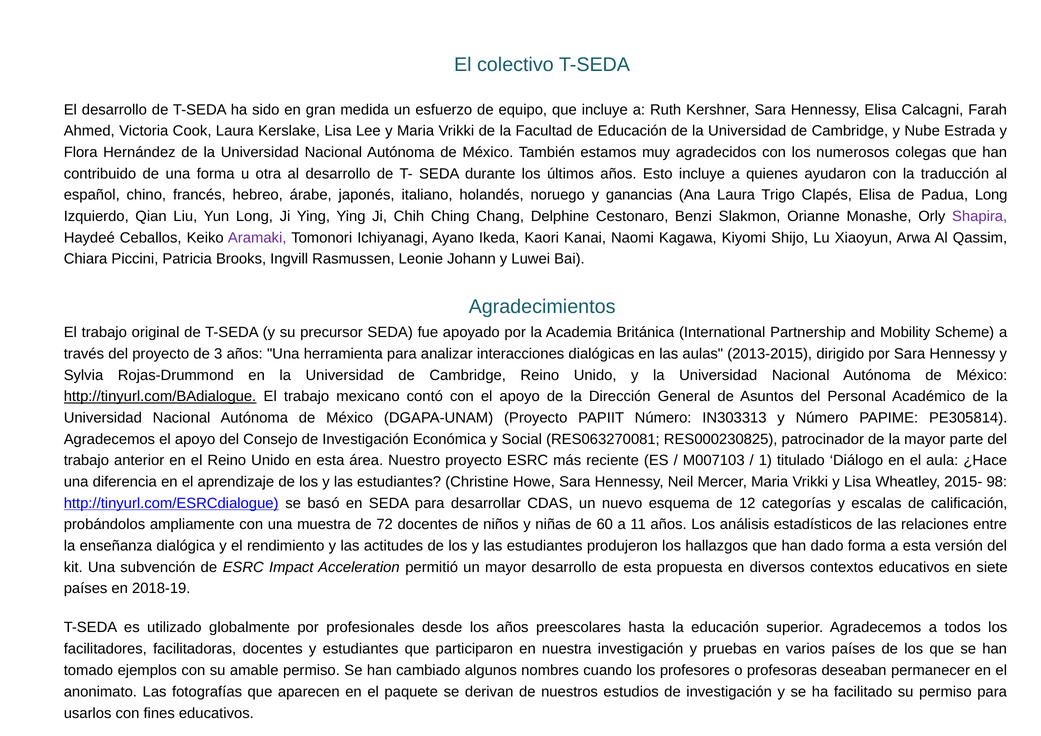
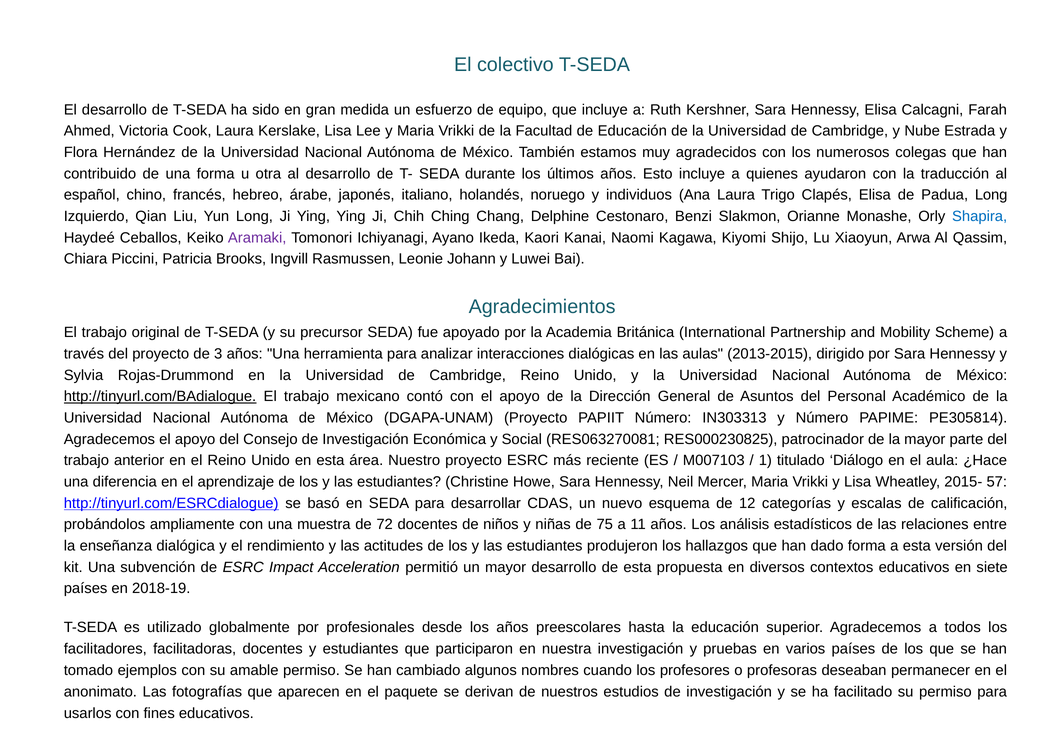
ganancias: ganancias -> individuos (639, 195)
Shapira colour: purple -> blue (980, 216)
98: 98 -> 57 (997, 482)
60: 60 -> 75 (605, 525)
